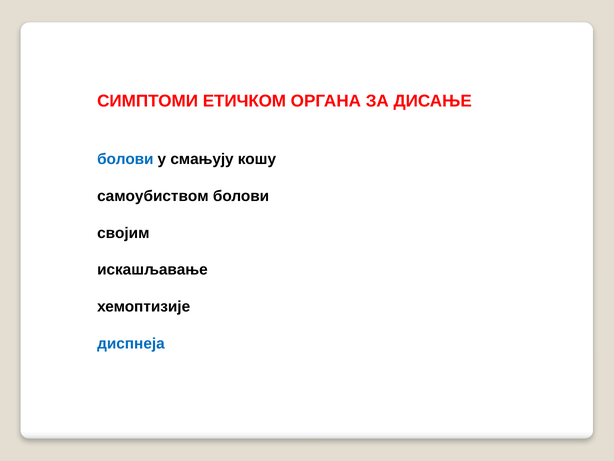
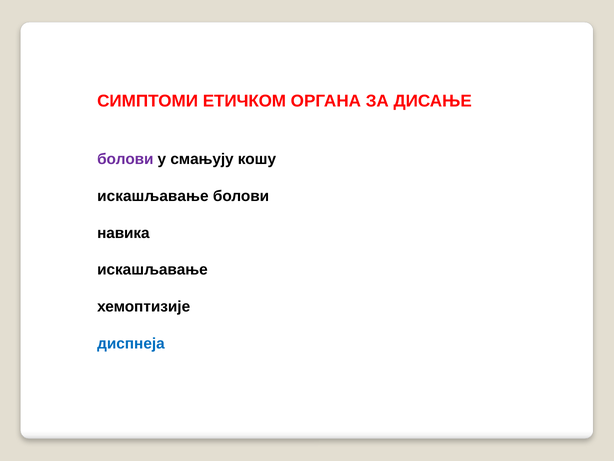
болови colour: blue -> purple (125, 159)
самоубиством: самоубиством -> искашљавање (153, 196)
својим: својим -> навика (123, 233)
